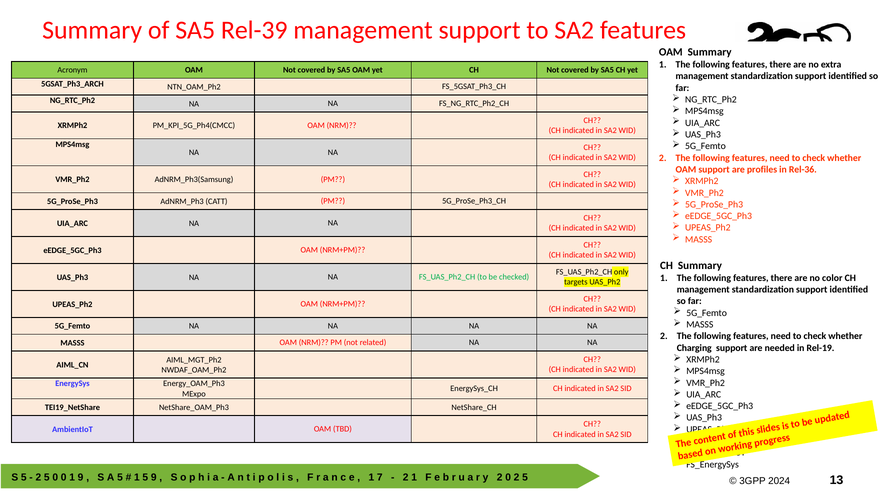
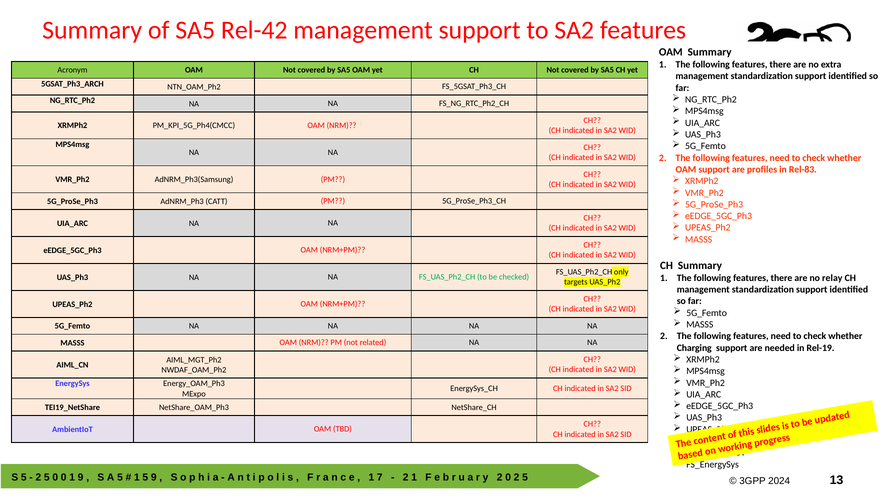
Rel-39: Rel-39 -> Rel-42 (254, 30)
Rel-36: Rel-36 -> Rel-83 (803, 169)
color: color -> relay (832, 278)
